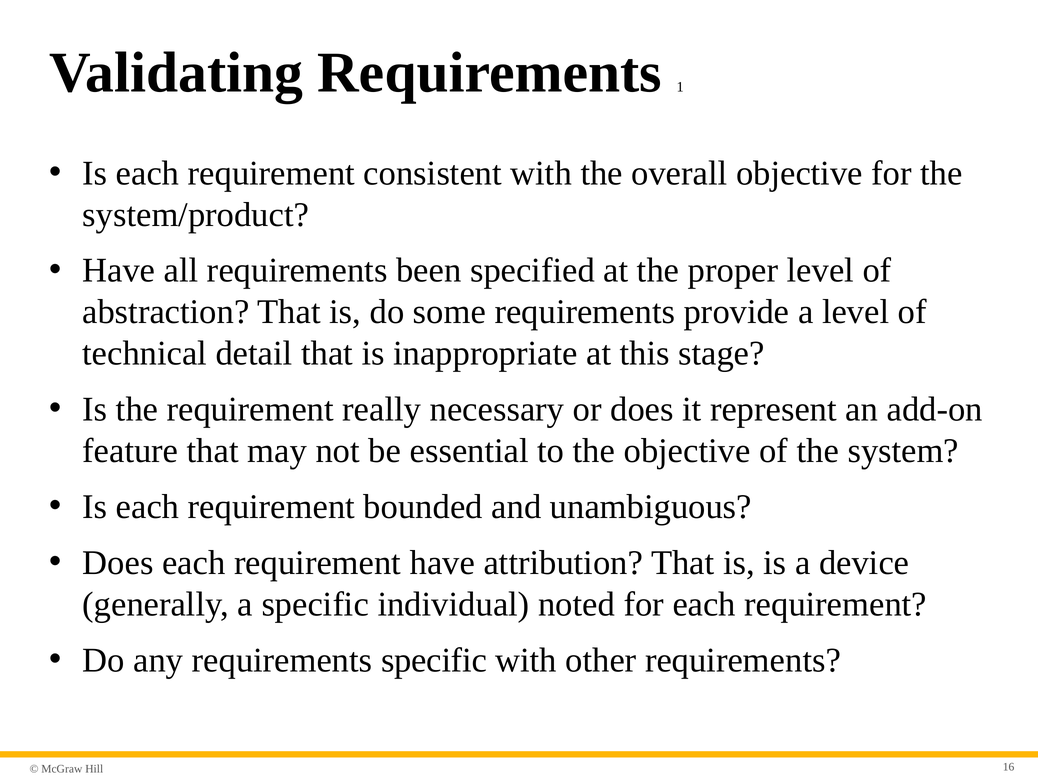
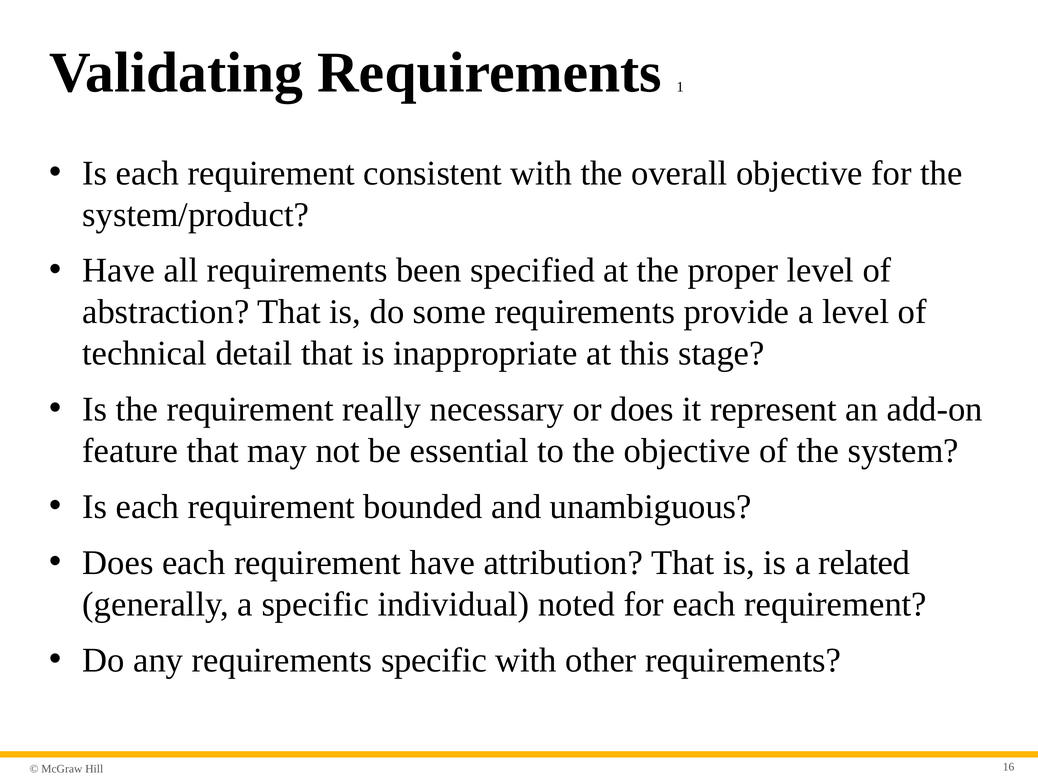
device: device -> related (864, 563)
